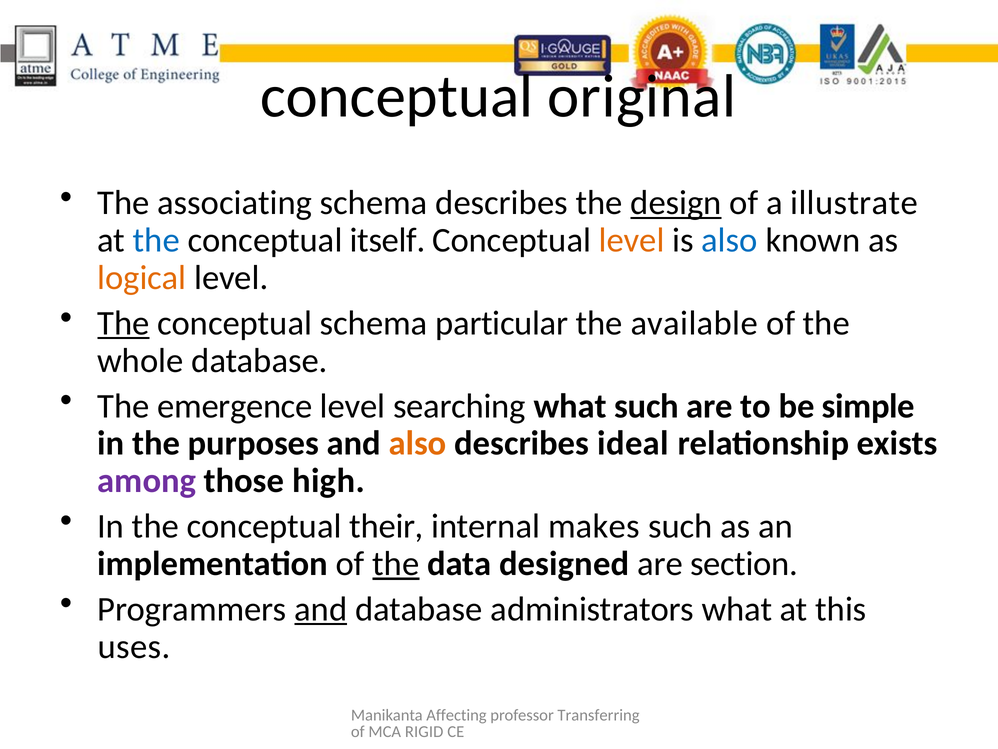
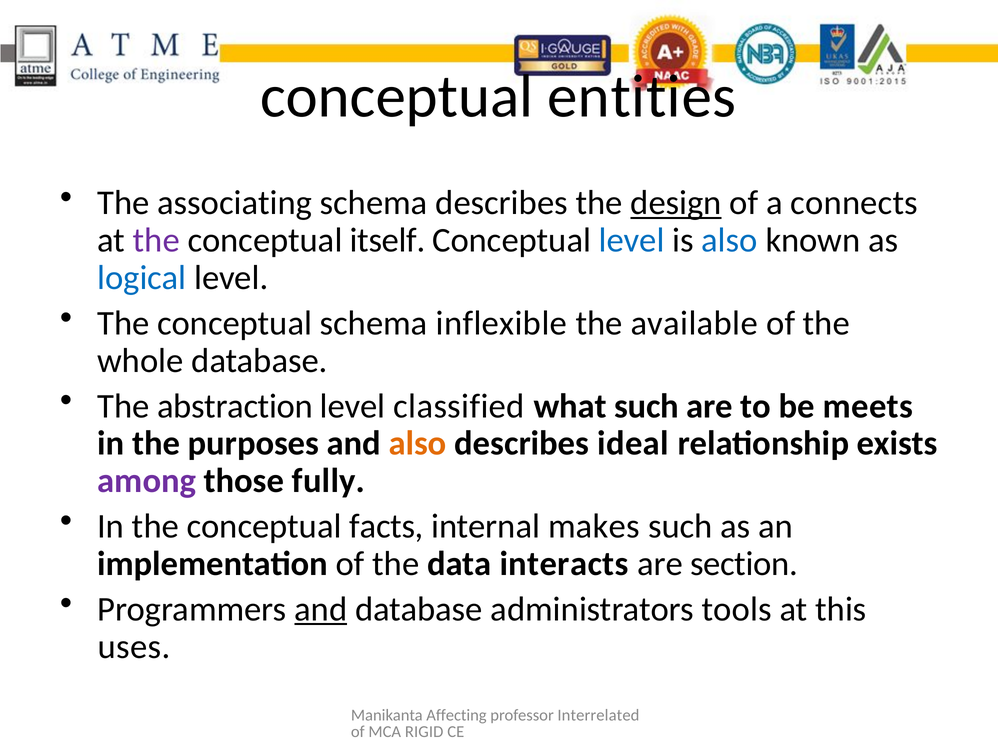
original: original -> entities (642, 97)
illustrate: illustrate -> connects (854, 203)
the colour: blue -> purple (156, 240)
level colour: orange -> blue (632, 240)
logical colour: orange -> blue (142, 278)
The underline: present -> none (123, 323)
particular: particular -> inflexible (501, 323)
emergence: emergence -> abstraction (235, 406)
searching: searching -> classified (459, 406)
simple: simple -> meets (868, 406)
high: high -> fully (329, 481)
their: their -> facts (387, 526)
the underline: present -> none (396, 563)
designed: designed -> interacts (564, 563)
administrators what: what -> tools (737, 609)
Transferring: Transferring -> Interrelated (598, 715)
